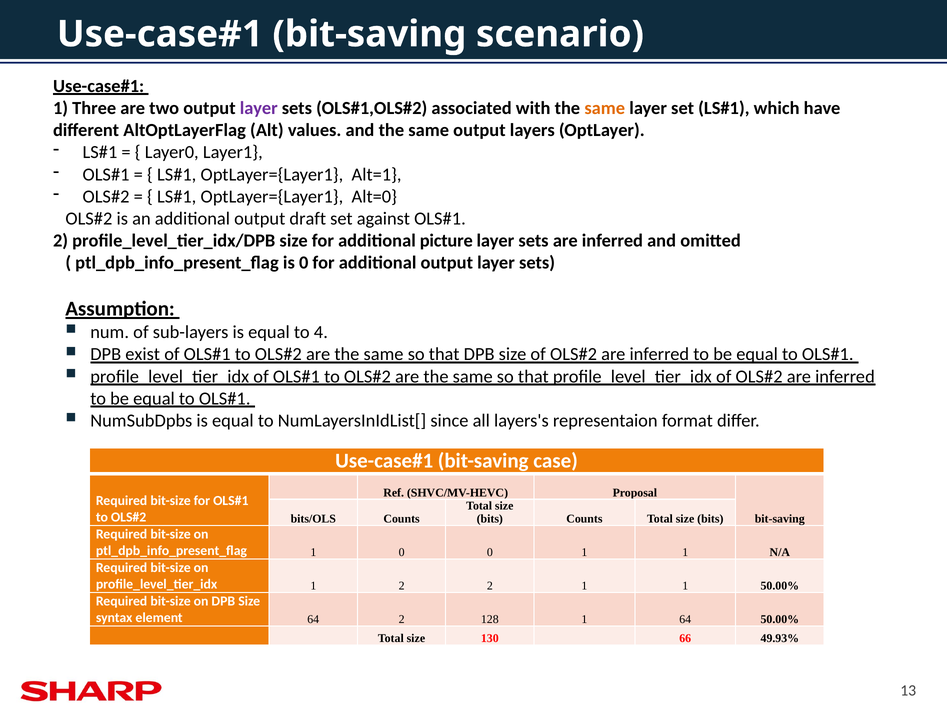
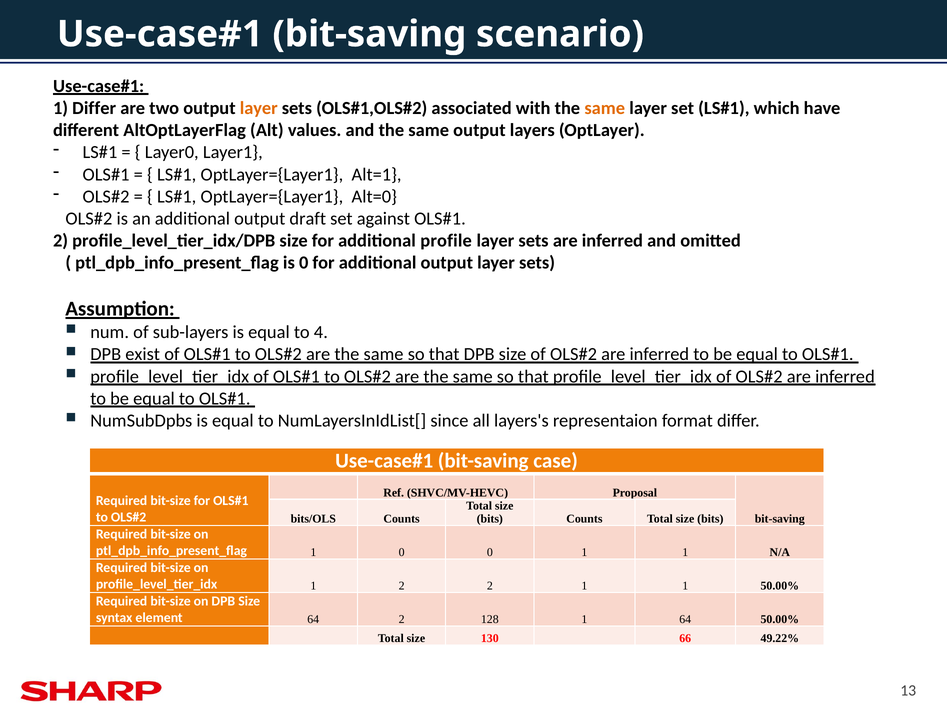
1 Three: Three -> Differ (94, 108)
layer colour: purple -> orange (259, 108)
picture: picture -> profile (446, 241)
49.93%: 49.93% -> 49.22% (780, 639)
